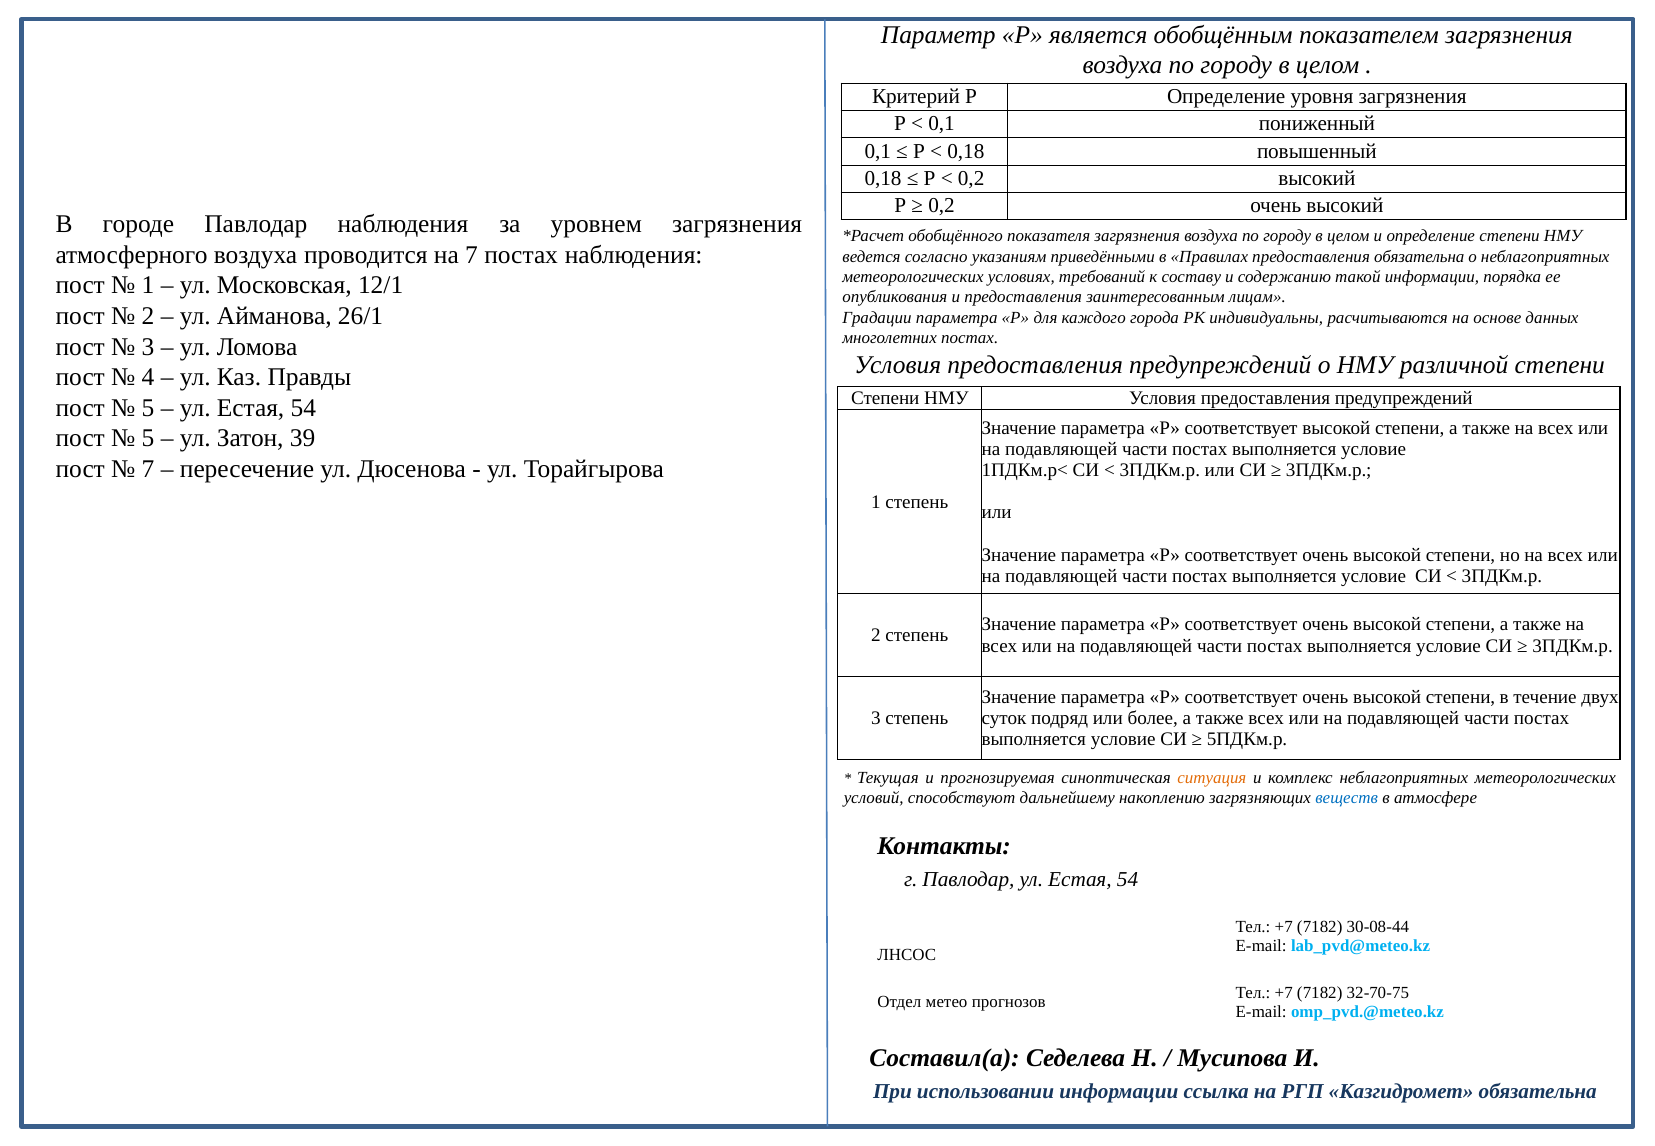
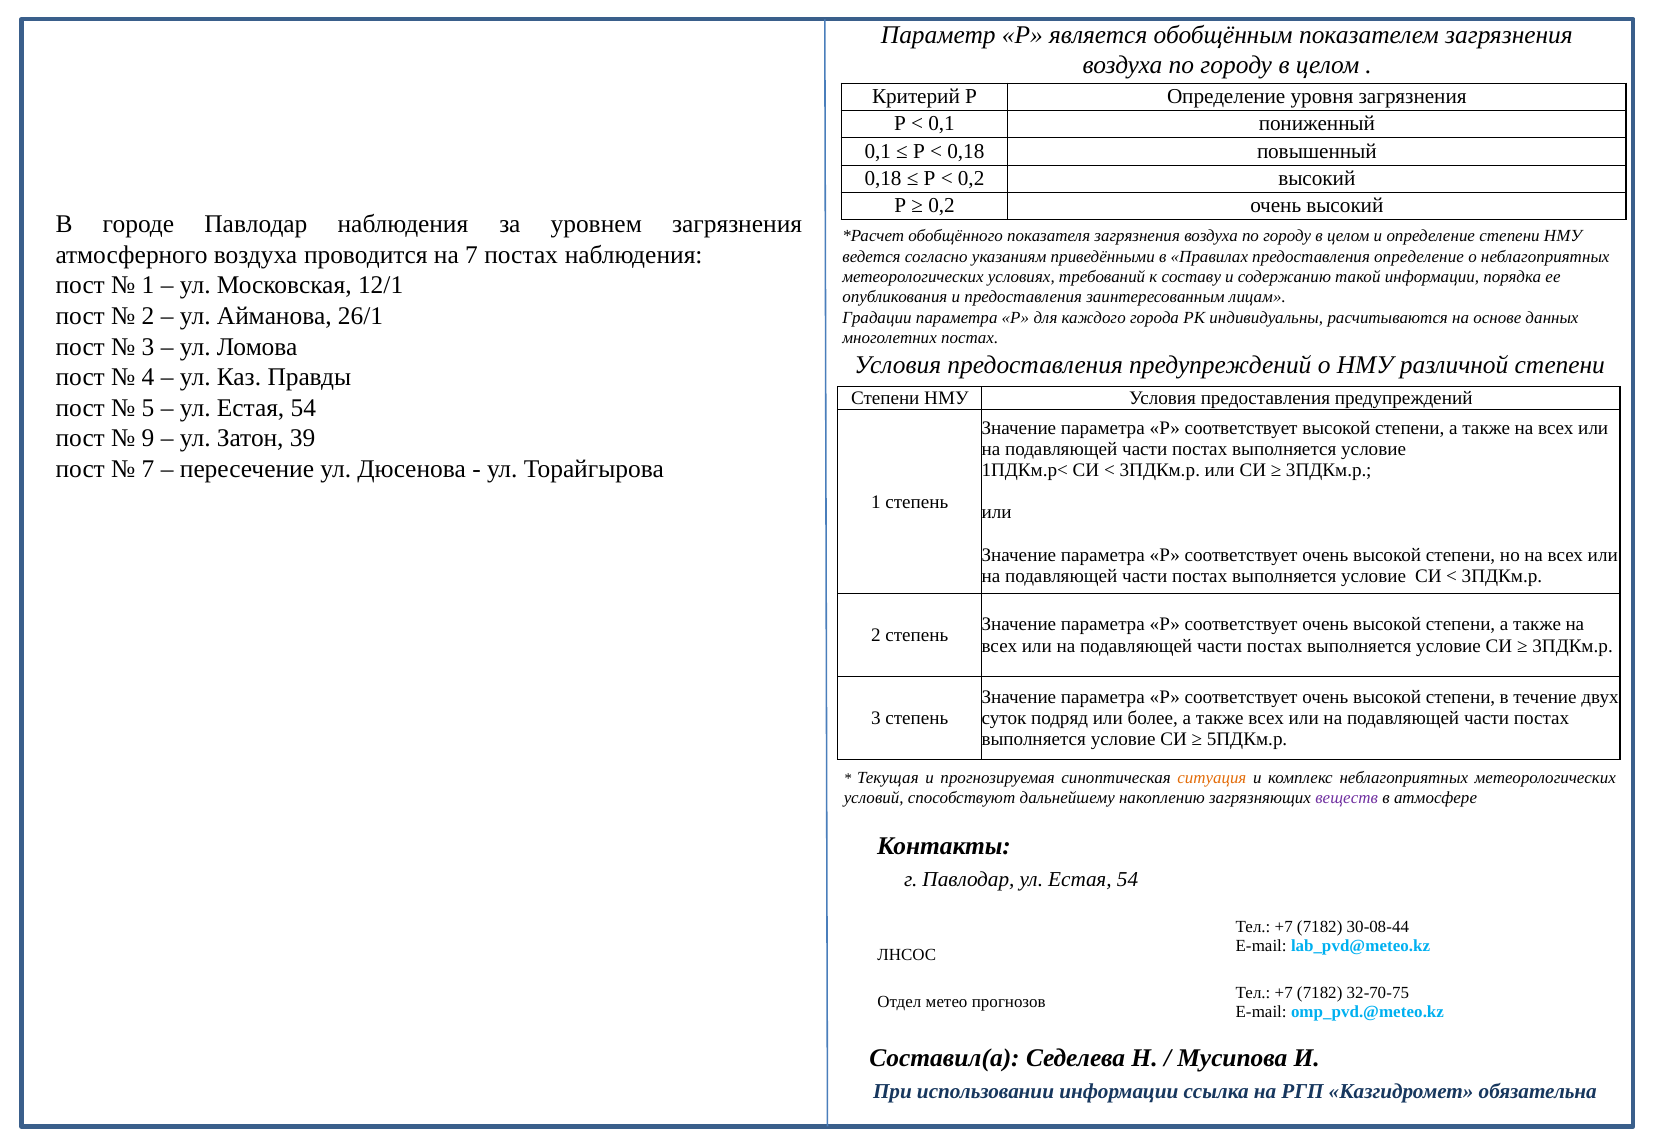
предоставления обязательна: обязательна -> определение (1419, 257)
5: 5 -> 9 (148, 438)
веществ colour: blue -> purple (1347, 798)
